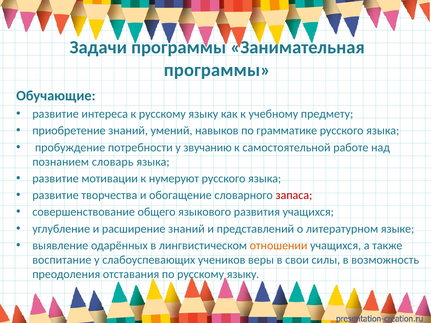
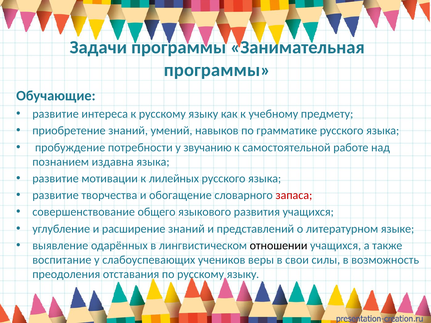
словарь: словарь -> издавна (113, 162)
нумеруют: нумеруют -> лилейных (174, 179)
отношении colour: orange -> black (279, 246)
